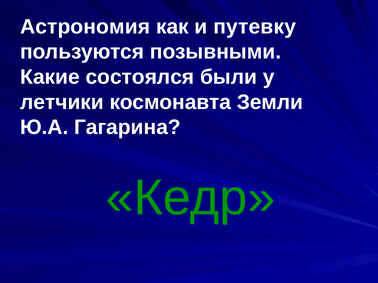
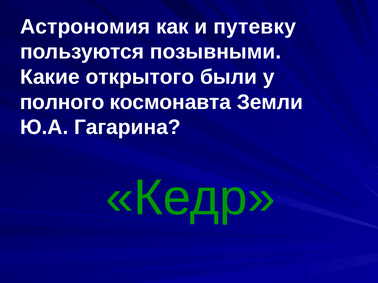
состоялся: состоялся -> открытого (140, 77)
летчики: летчики -> полного (62, 102)
